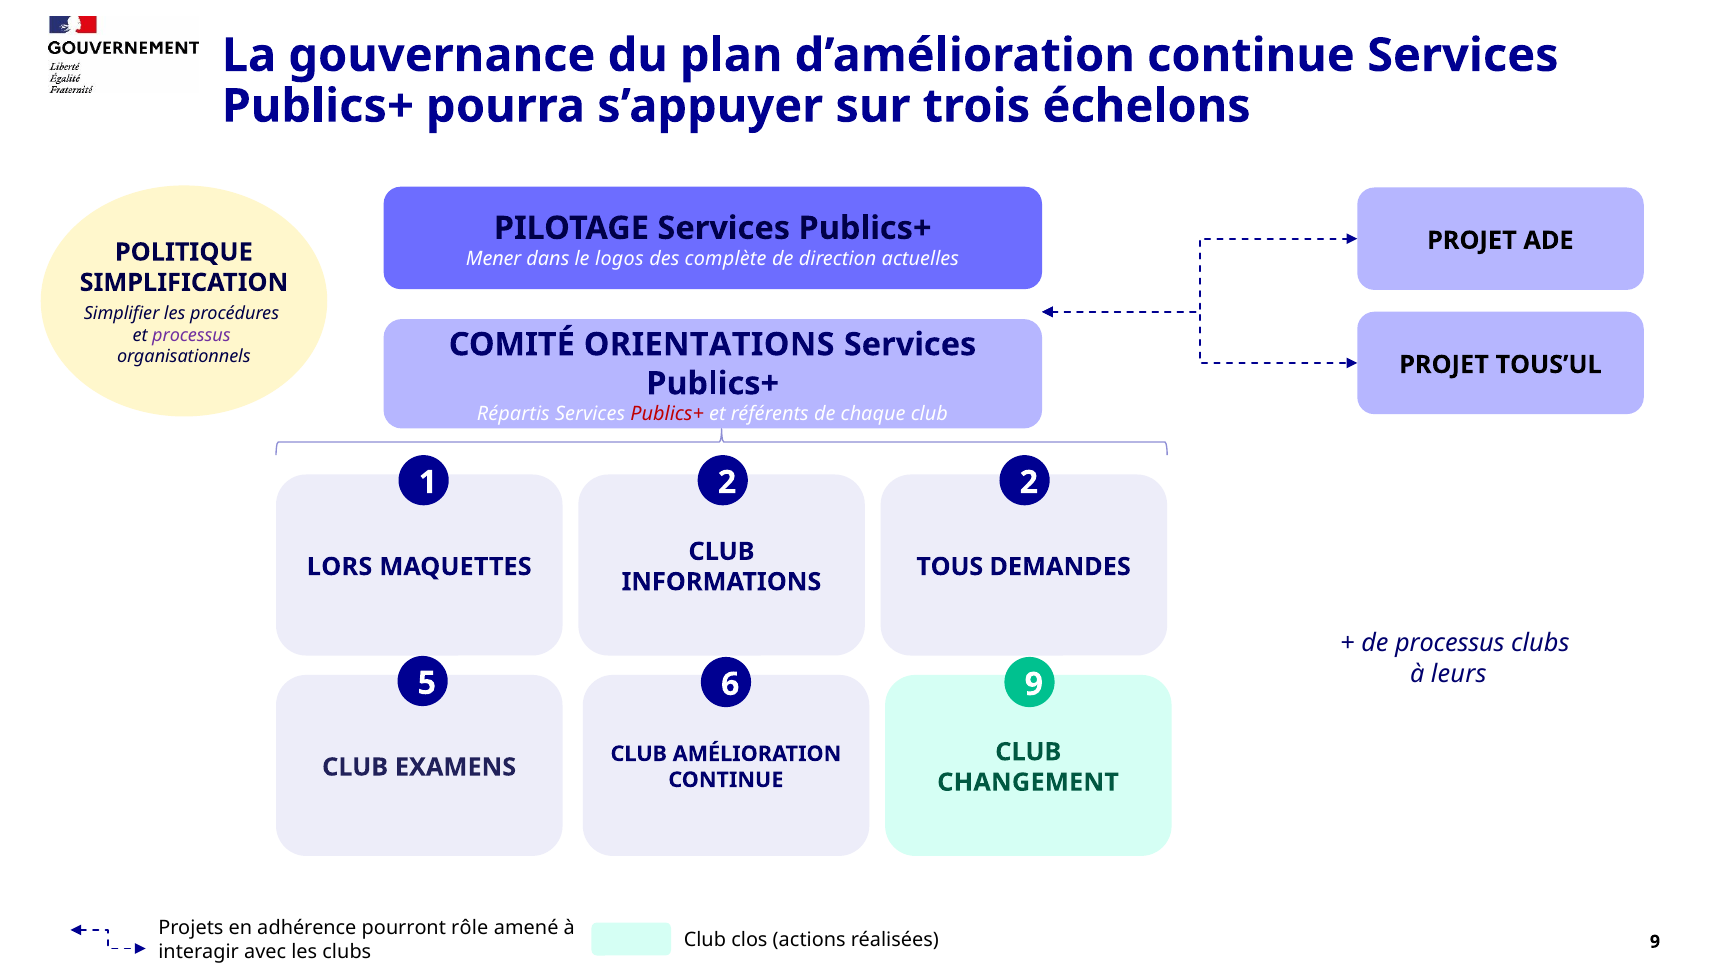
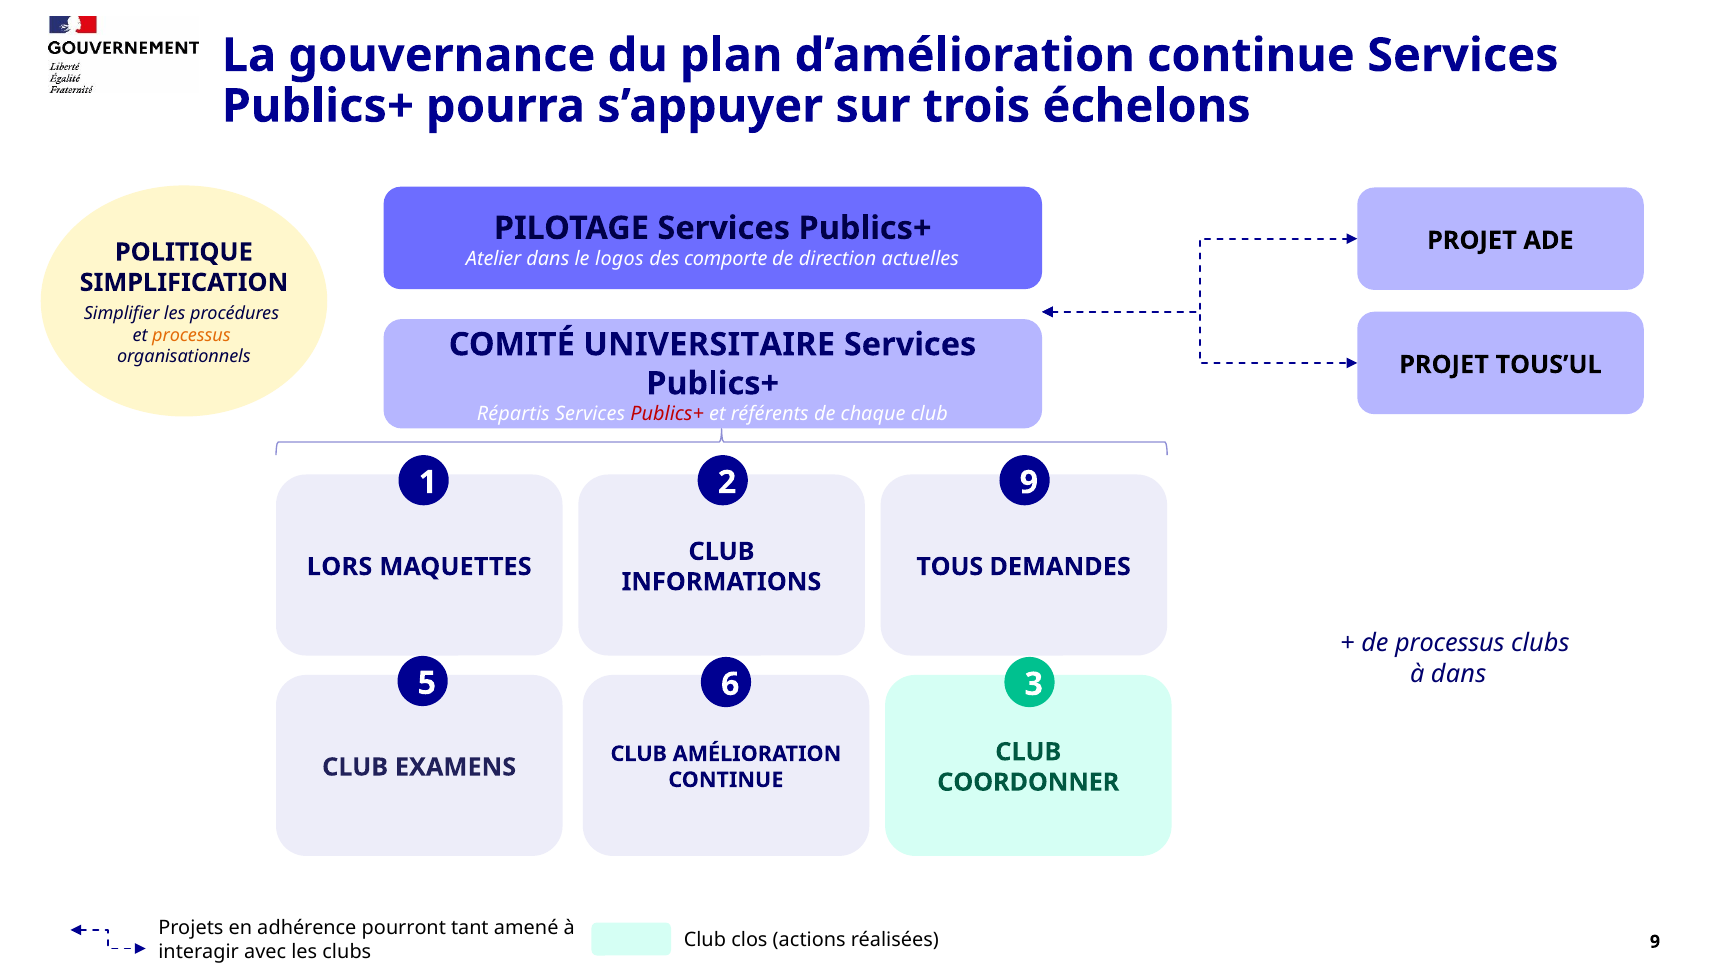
Mener: Mener -> Atelier (494, 259)
complète: complète -> comporte (726, 259)
processus colour: purple -> orange (191, 335)
ORIENTATIONS: ORIENTATIONS -> UNIVERSITAIRE (709, 345)
2 2: 2 -> 9 (1029, 482)
à leurs: leurs -> dans (1459, 674)
6 9: 9 -> 3 (1034, 684)
CHANGEMENT: CHANGEMENT -> COORDONNER (1028, 782)
rôle: rôle -> tant (470, 928)
